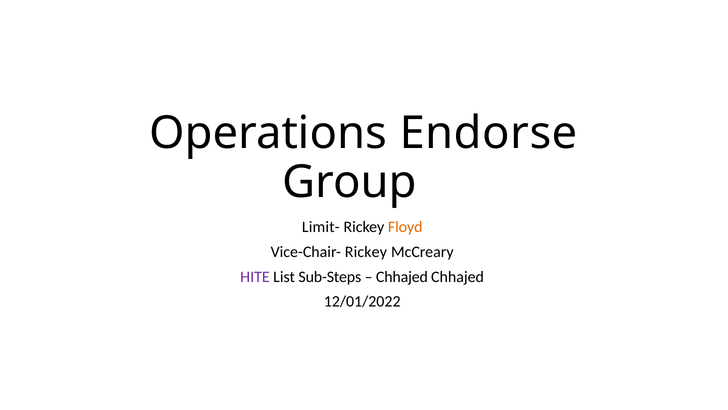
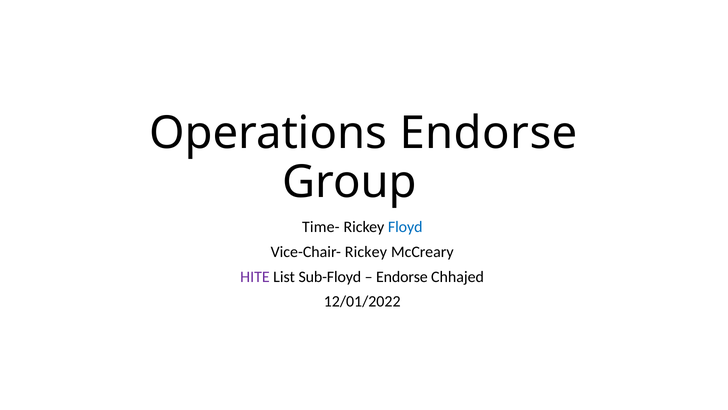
Limit-: Limit- -> Time- (321, 227)
Floyd colour: orange -> blue (405, 227)
Sub-Steps: Sub-Steps -> Sub-Floyd (330, 276)
Chhajed: Chhajed -> Endorse (402, 276)
